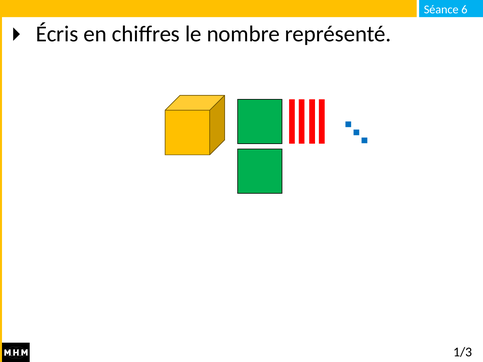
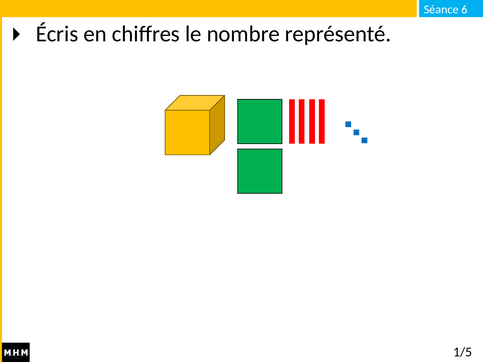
1/3: 1/3 -> 1/5 (463, 352)
